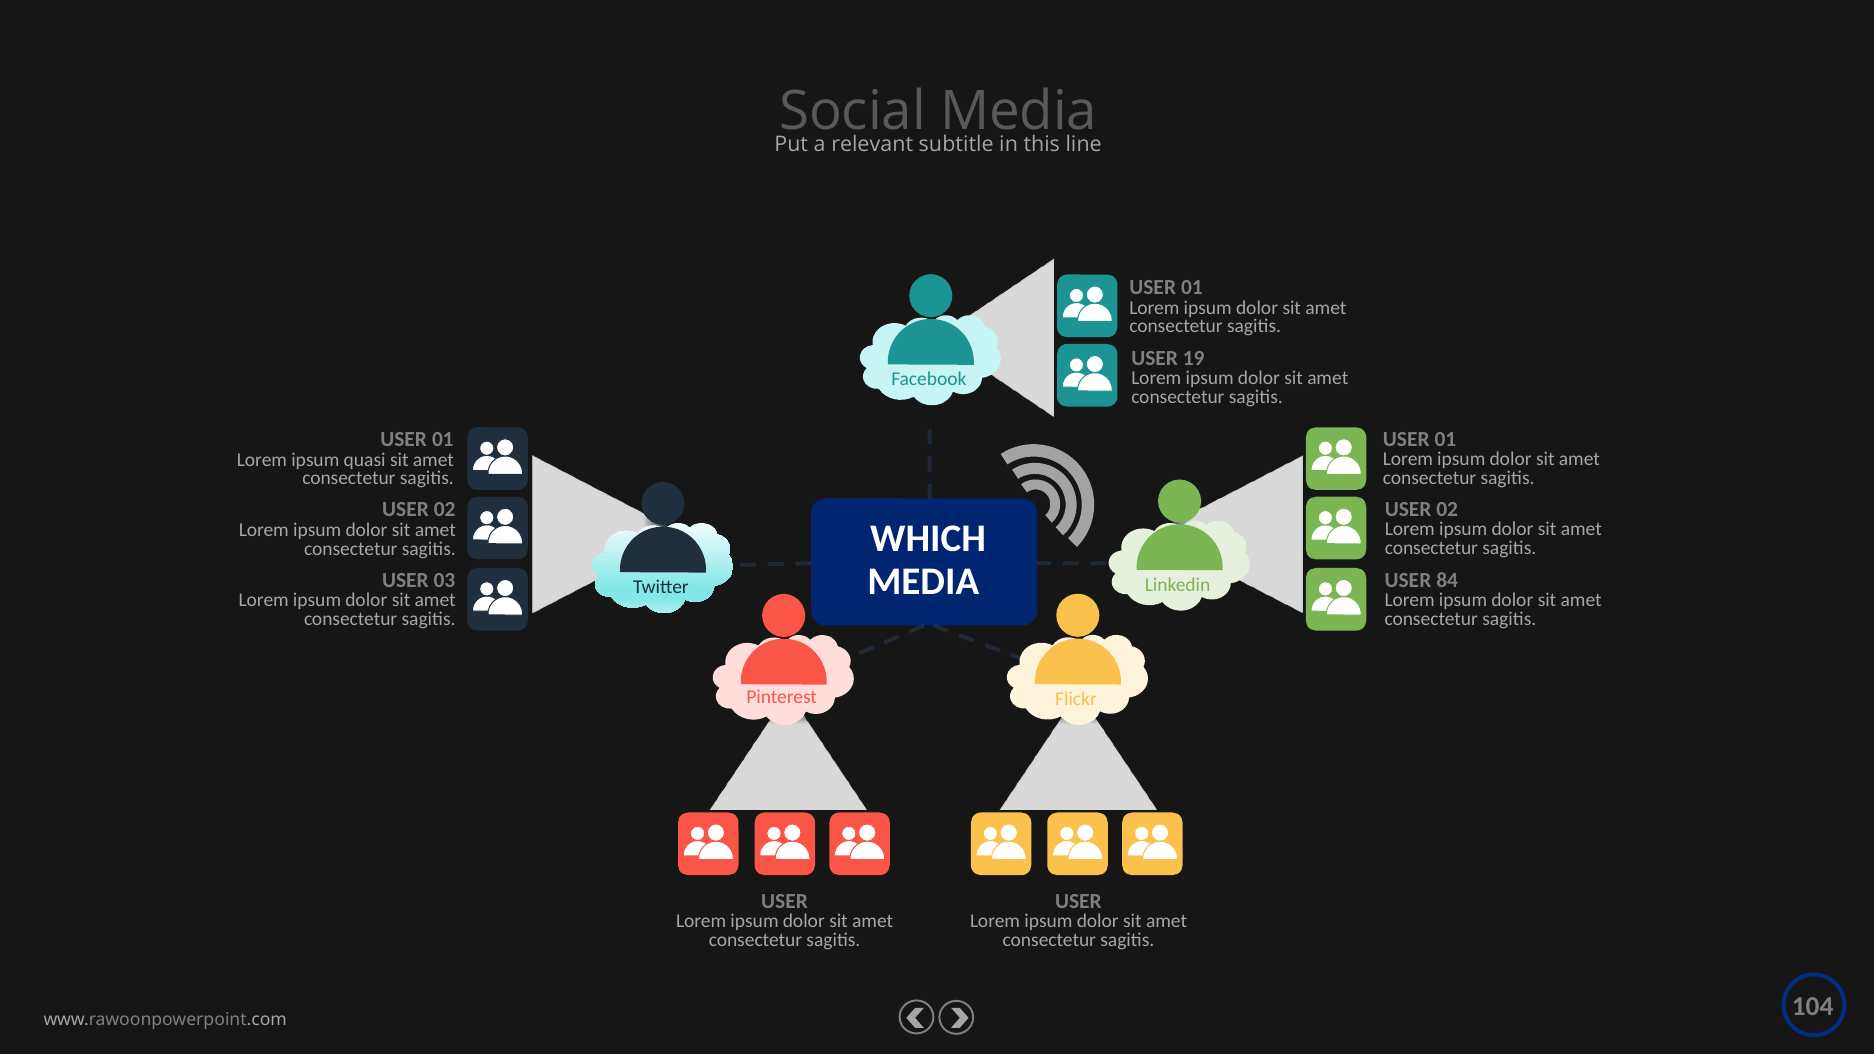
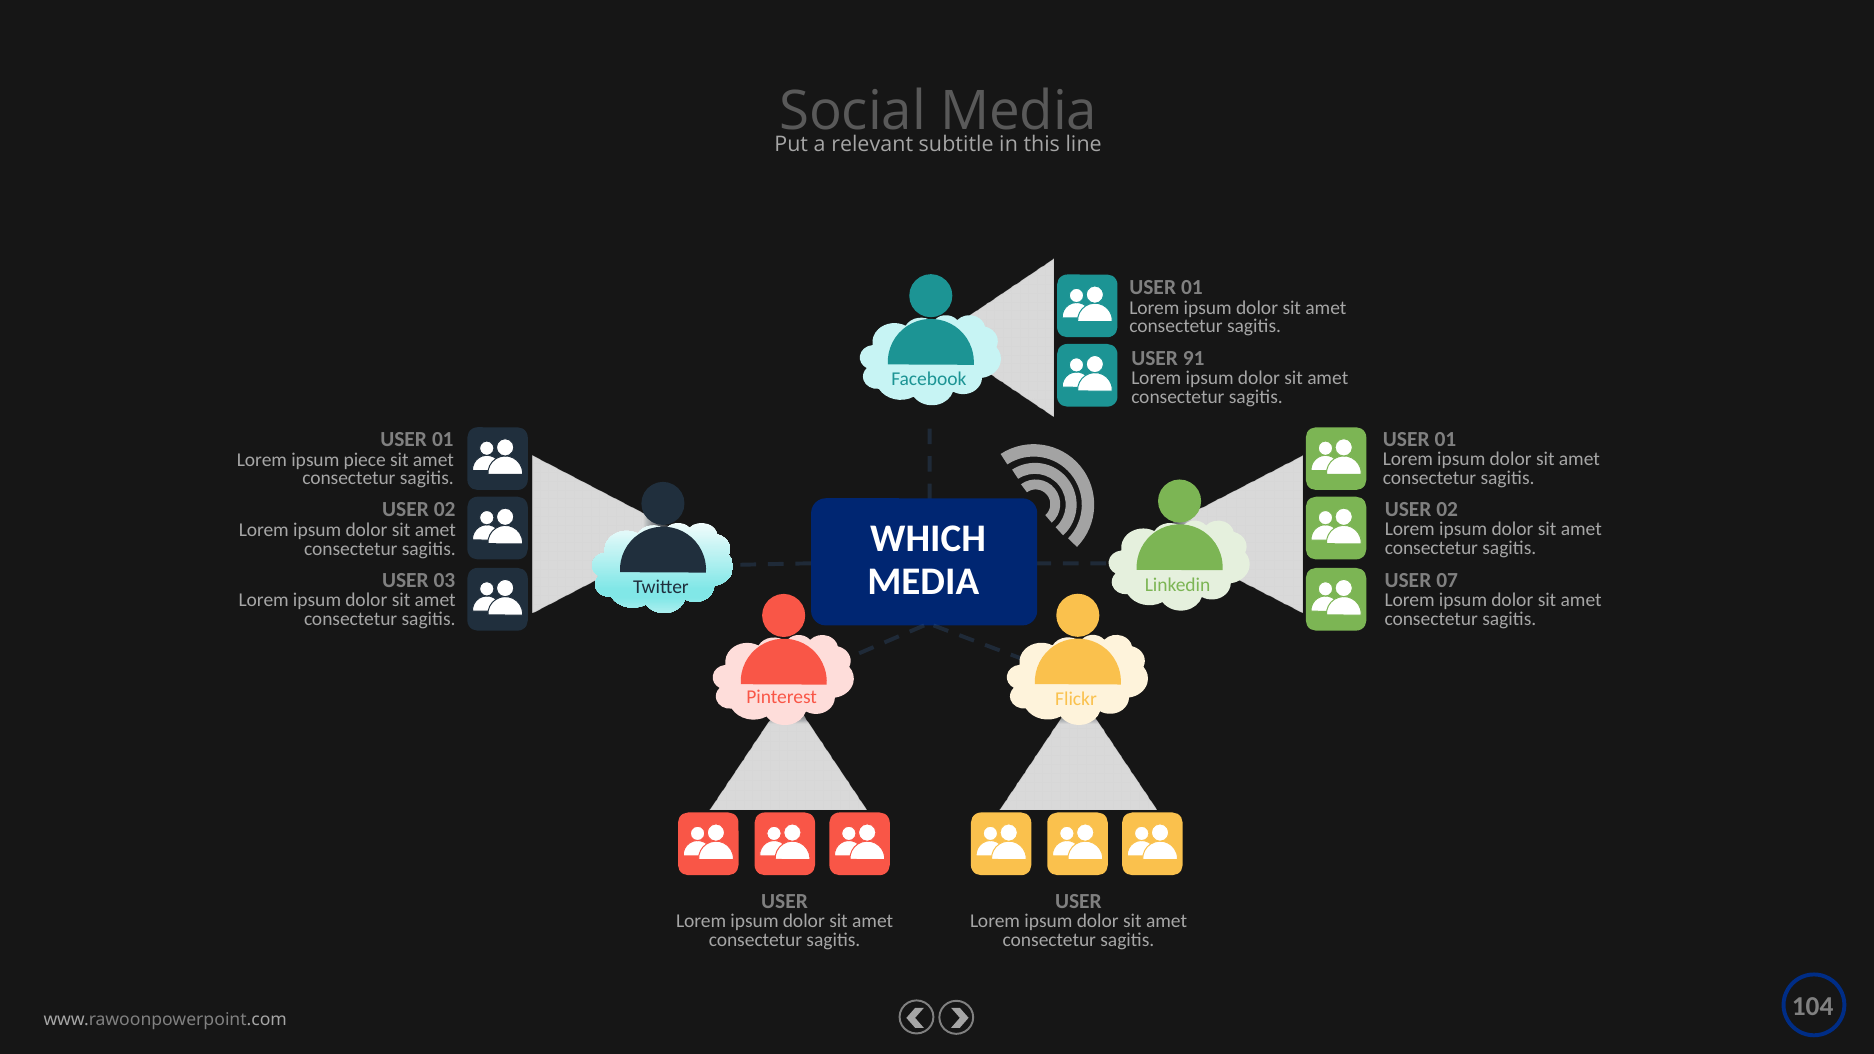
19: 19 -> 91 (1194, 358)
quasi: quasi -> piece (365, 460)
84: 84 -> 07 (1447, 580)
